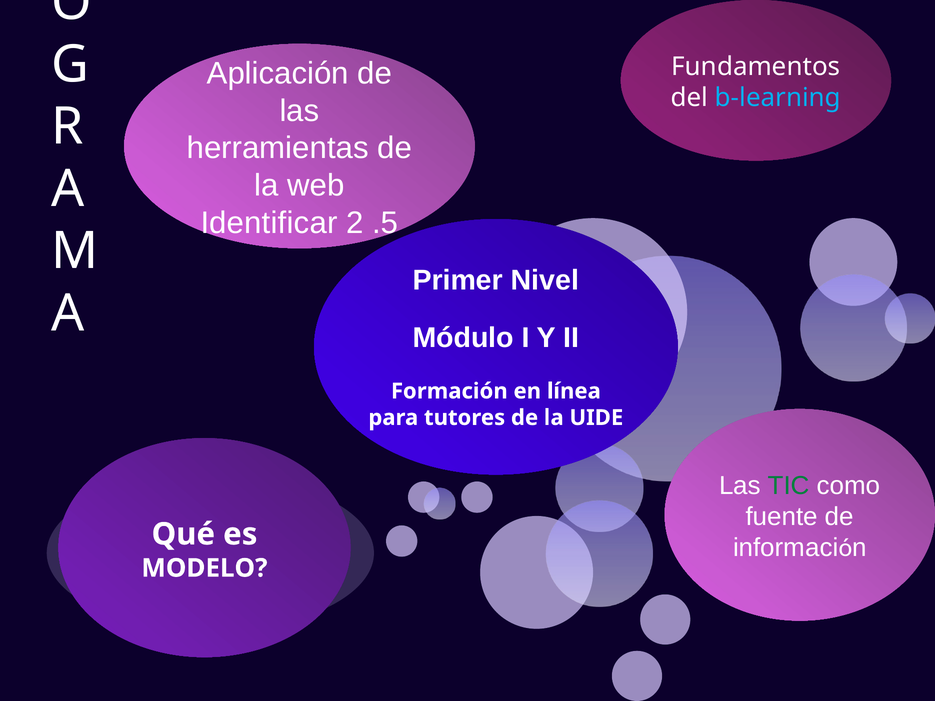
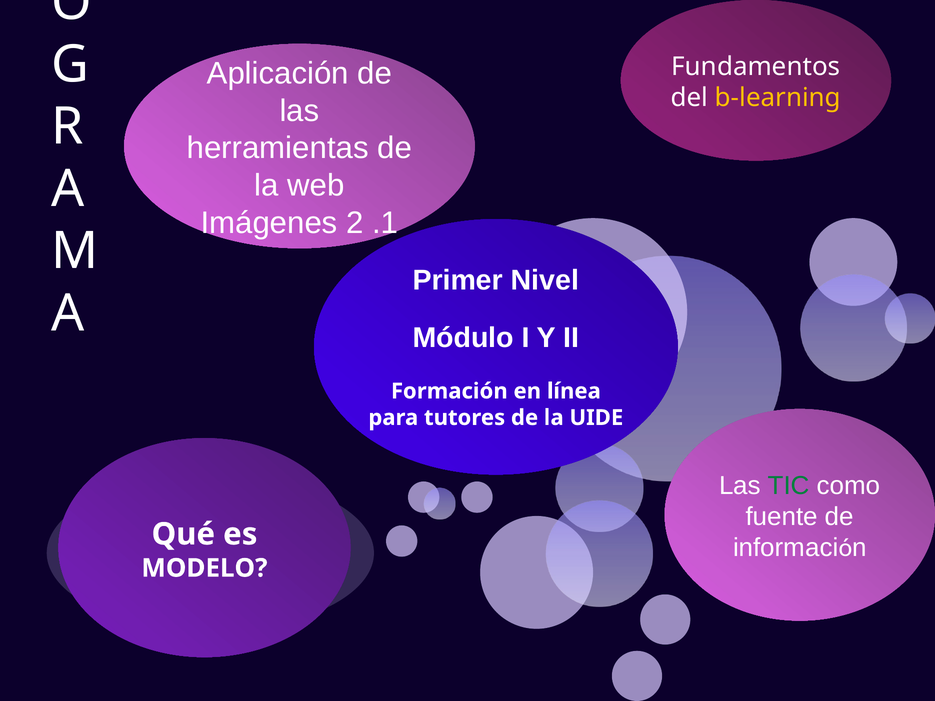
b-learning colour: light blue -> yellow (778, 98)
Identificar: Identificar -> Imágenes (269, 223)
.5: .5 -> .1 (385, 223)
